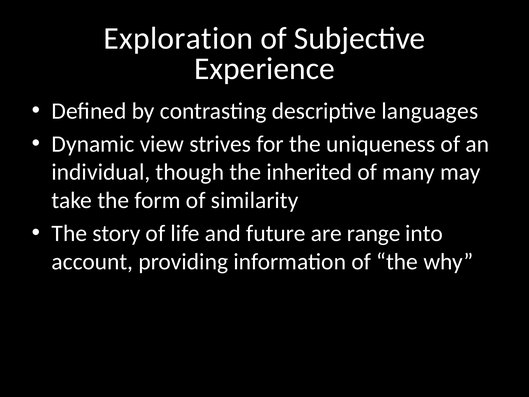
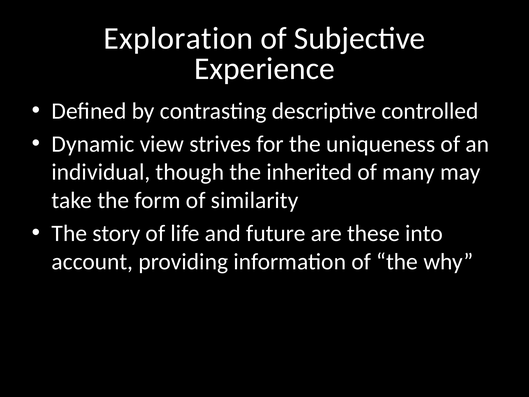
languages: languages -> controlled (430, 111)
range: range -> these (373, 233)
